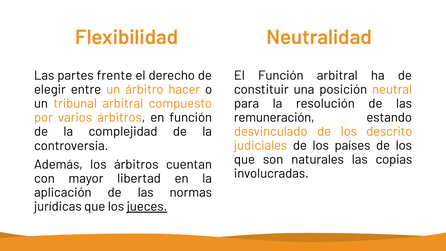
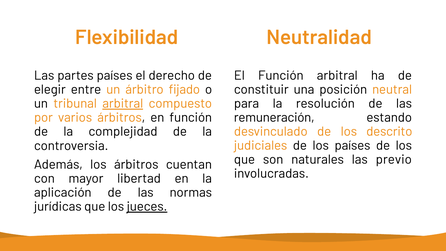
partes frente: frente -> países (115, 75)
hacer: hacer -> fijado (184, 89)
arbitral underline: none -> present (123, 104)
copias: copias -> previo (394, 160)
